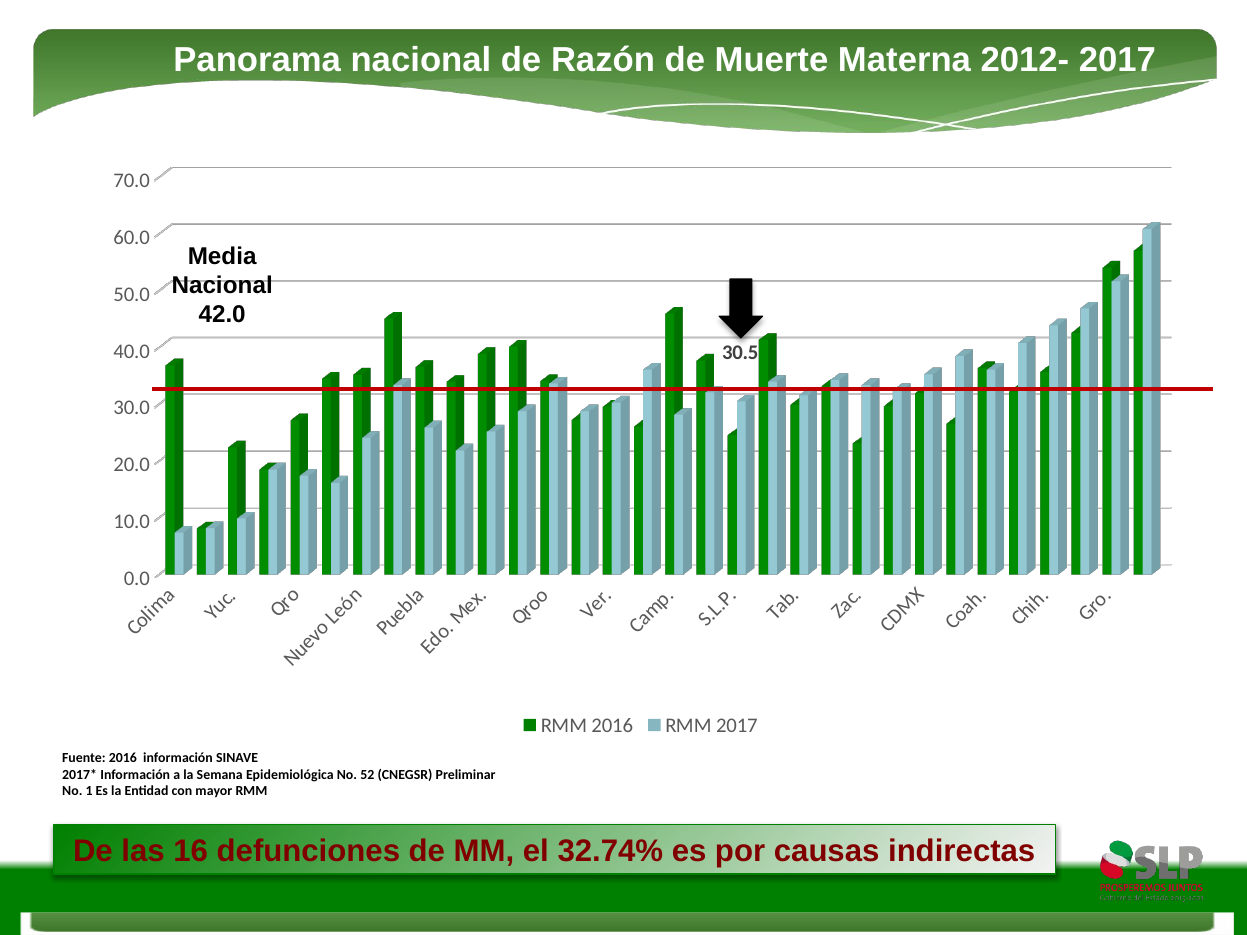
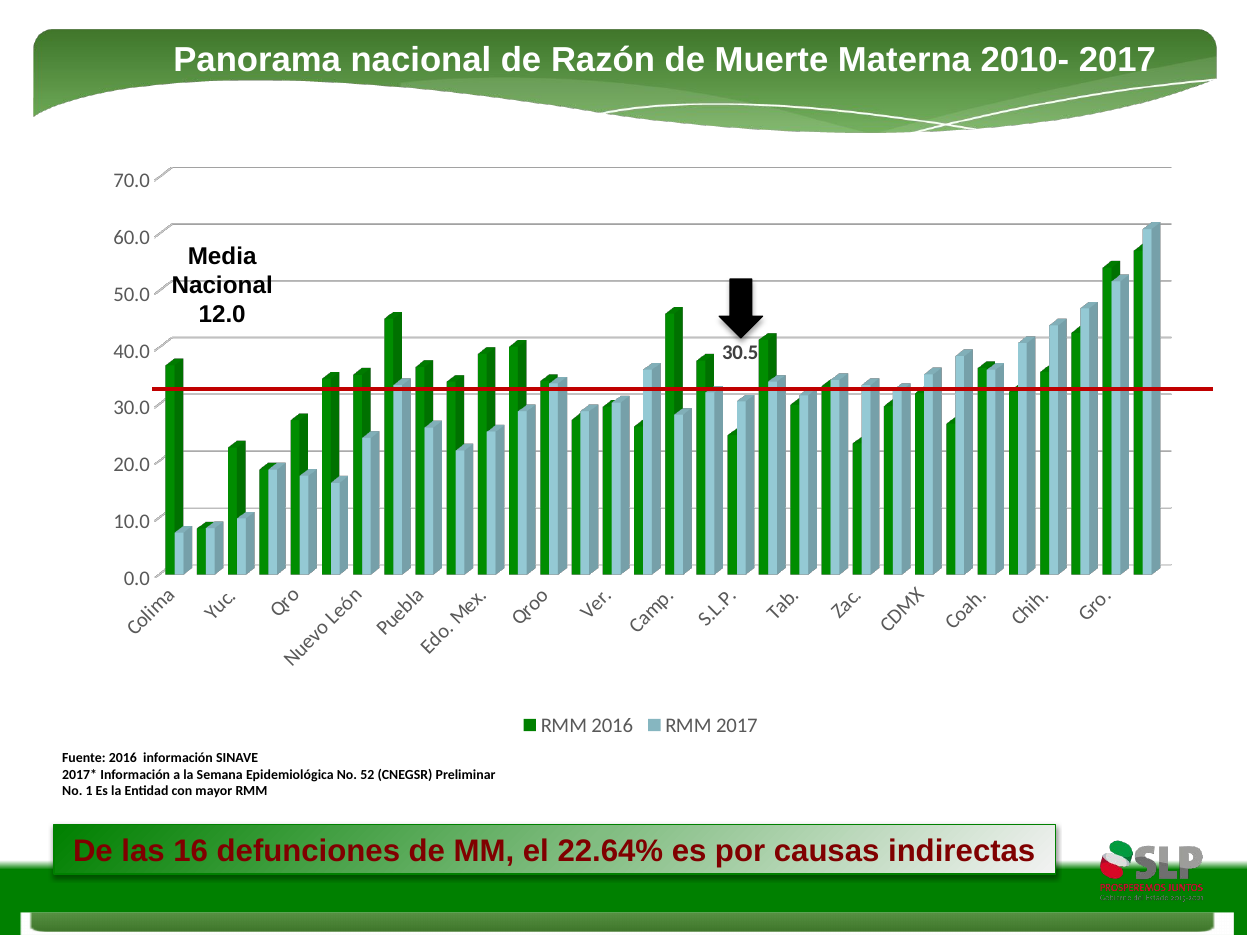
2012-: 2012- -> 2010- (1025, 60)
42.0: 42.0 -> 12.0 (222, 315)
32.74%: 32.74% -> 22.64% (610, 852)
